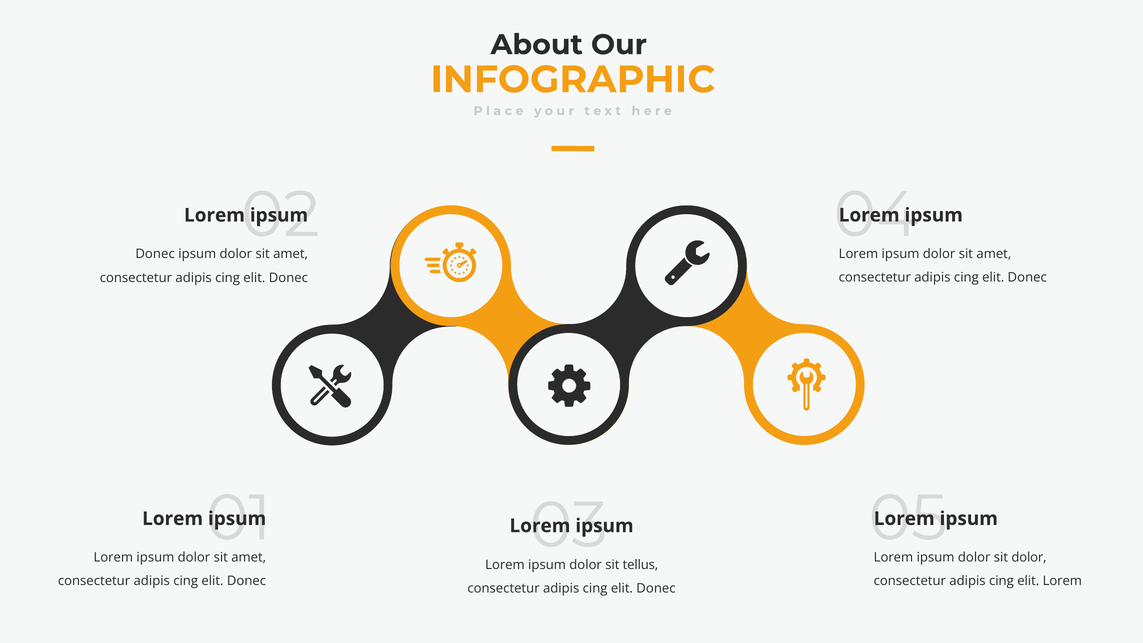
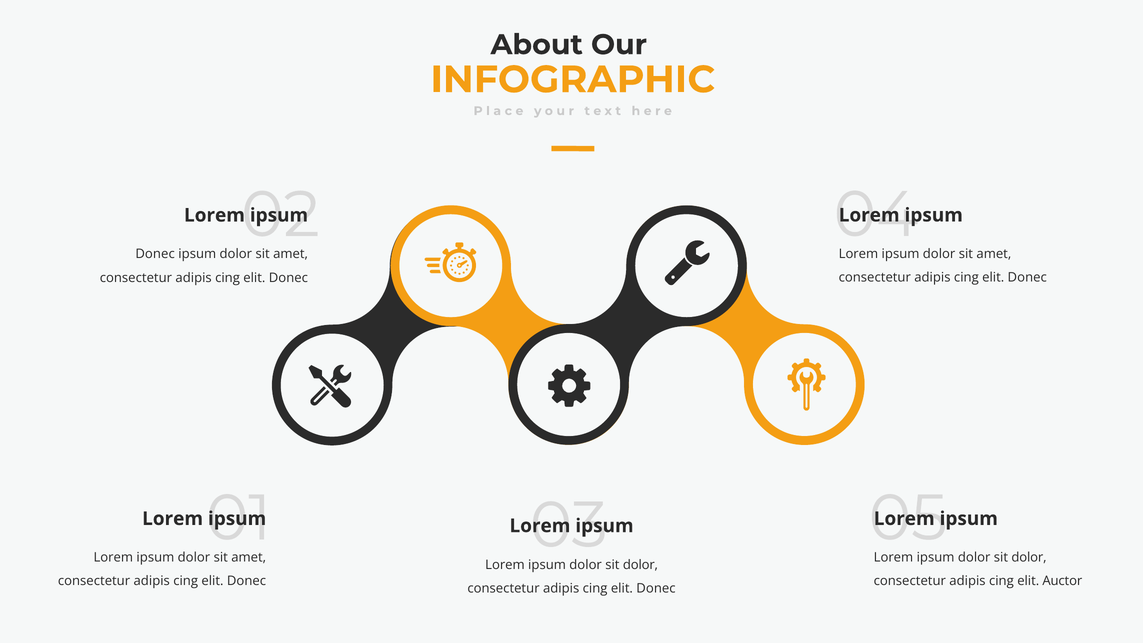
tellus: tellus -> dolor (640, 565)
elit Lorem: Lorem -> Auctor (1062, 581)
